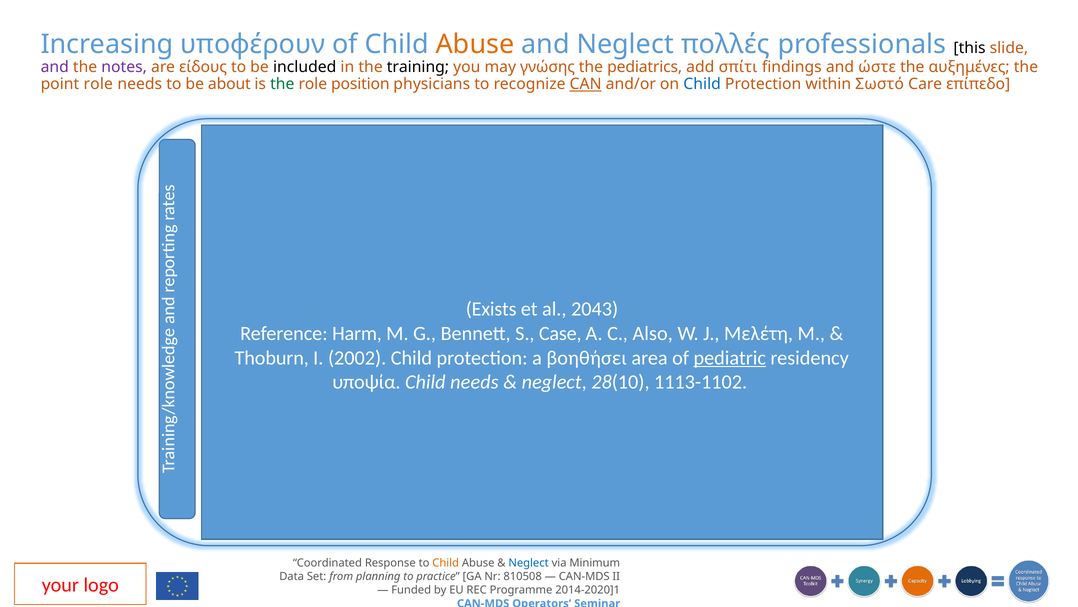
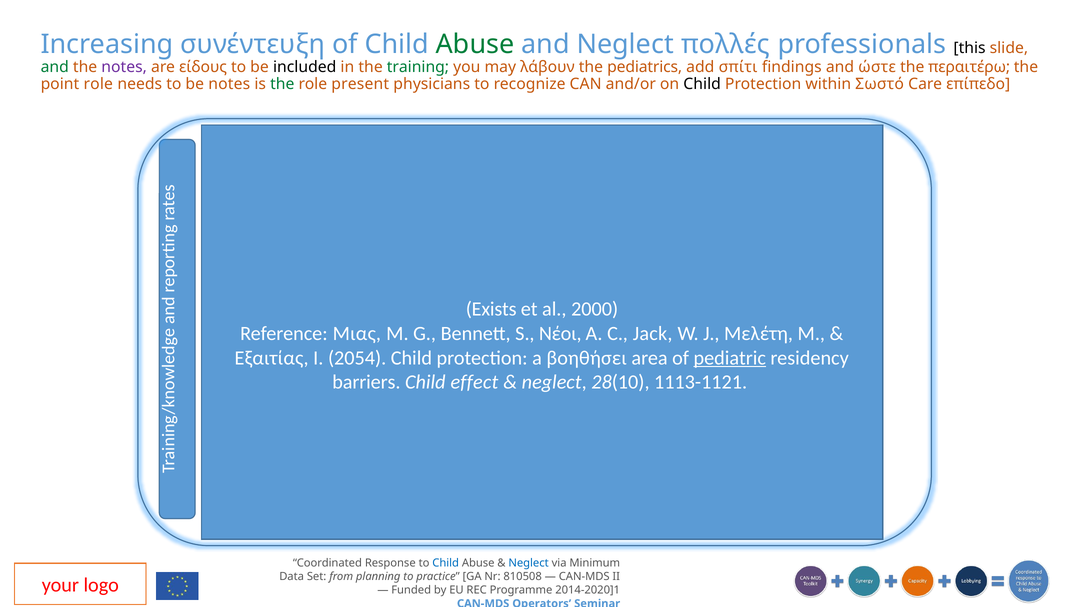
υποφέρουν: υποφέρουν -> συνέντευξη (253, 44)
Abuse colour: orange -> green (475, 44)
and colour: purple -> green (55, 67)
training colour: black -> green (418, 67)
γνώσης: γνώσης -> λάβουν (547, 67)
αυξημένες: αυξημένες -> περαιτέρω (969, 67)
be about: about -> notes (229, 84)
position: position -> present (360, 84)
CAN underline: present -> none (586, 84)
Child colour: blue -> black (702, 84)
2043: 2043 -> 2000 (595, 309)
Harm: Harm -> Μιας (357, 333)
Case: Case -> Νέοι (560, 333)
Also: Also -> Jack (653, 333)
Thoburn: Thoburn -> Εξαιτίας (272, 357)
2002: 2002 -> 2054 (357, 357)
υποψία: υποψία -> barriers (366, 382)
Child needs: needs -> effect (474, 382)
1113-1102: 1113-1102 -> 1113-1121 (701, 382)
Child colour: orange -> blue (446, 562)
